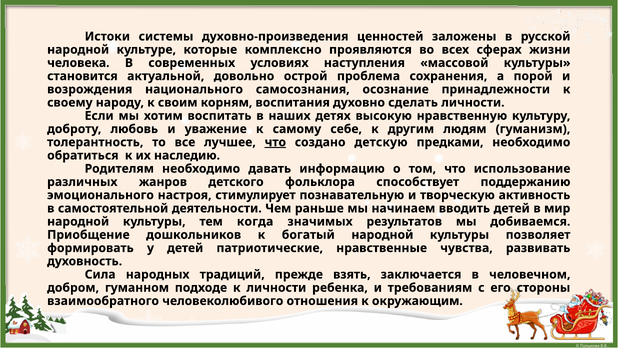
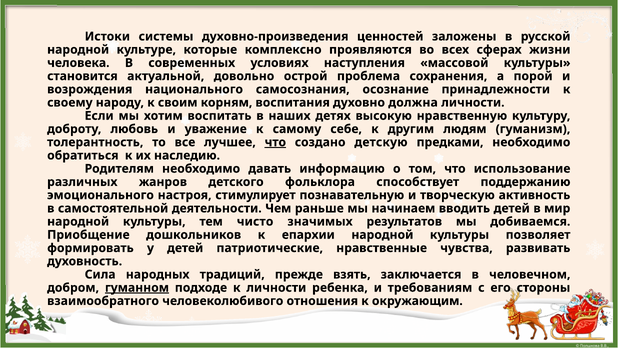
сделать: сделать -> должна (413, 102)
когда: когда -> чисто (255, 221)
богатый: богатый -> епархии (308, 235)
гуманном underline: none -> present (137, 287)
